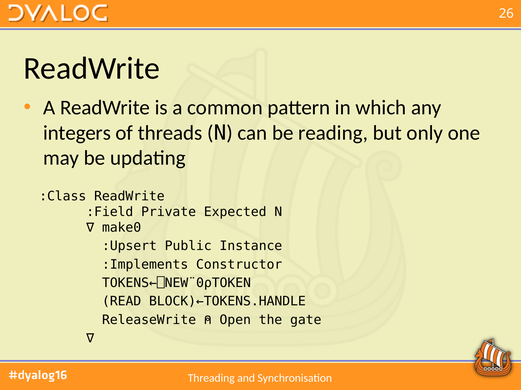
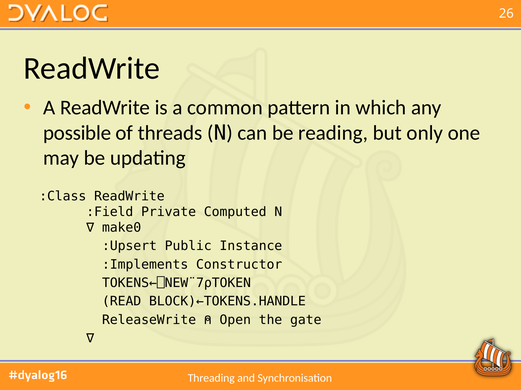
integers: integers -> possible (77, 133)
Expected: Expected -> Computed (235, 212)
TOKENS←⎕NEW¨0⍴TOKEN: TOKENS←⎕NEW¨0⍴TOKEN -> TOKENS←⎕NEW¨7⍴TOKEN (177, 283)
